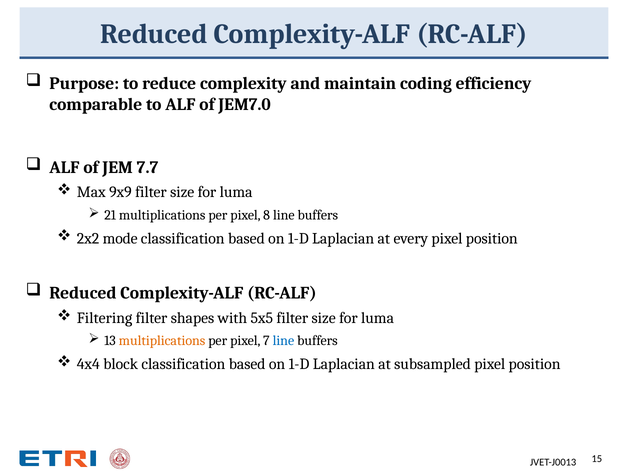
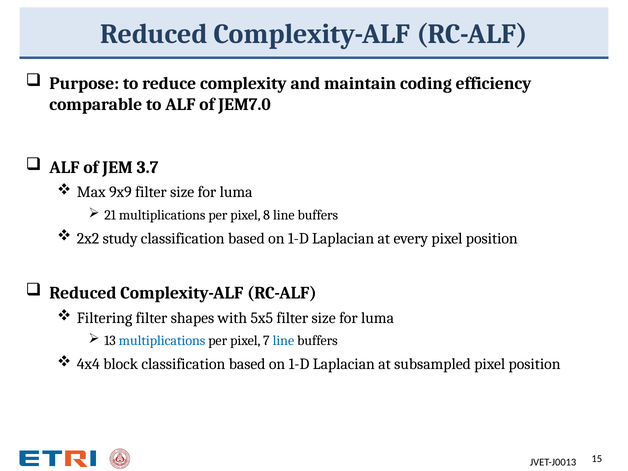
7.7: 7.7 -> 3.7 (148, 167)
mode: mode -> study (120, 238)
multiplications colour: orange -> blue (162, 341)
